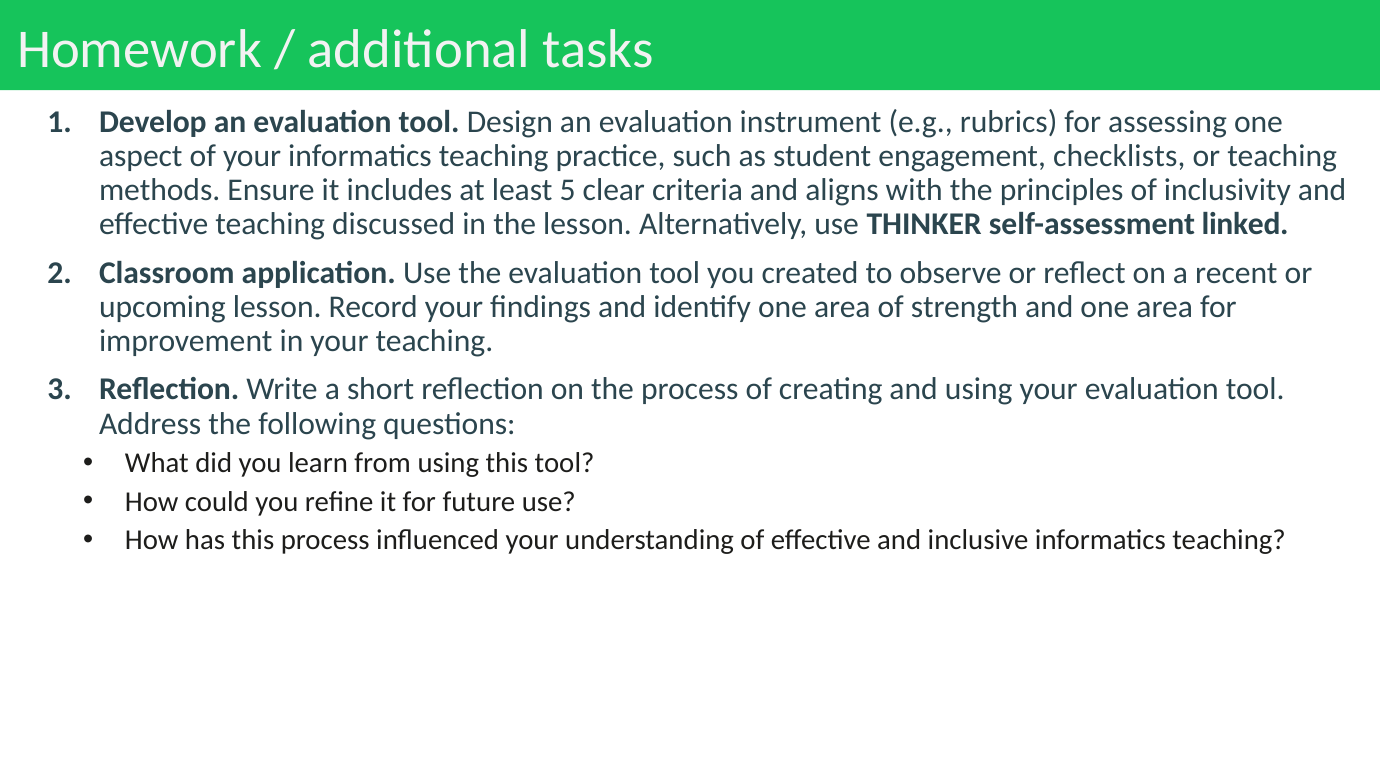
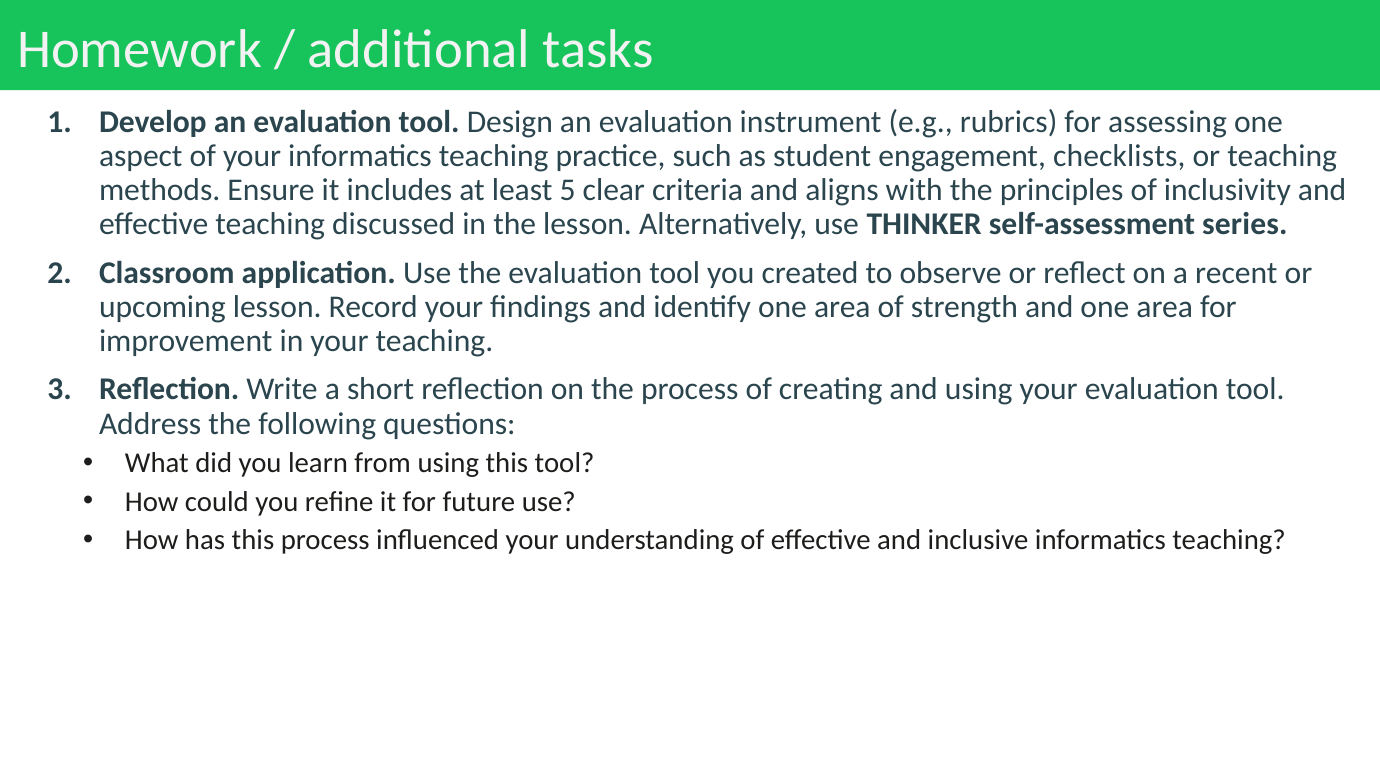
linked: linked -> series (1245, 224)
